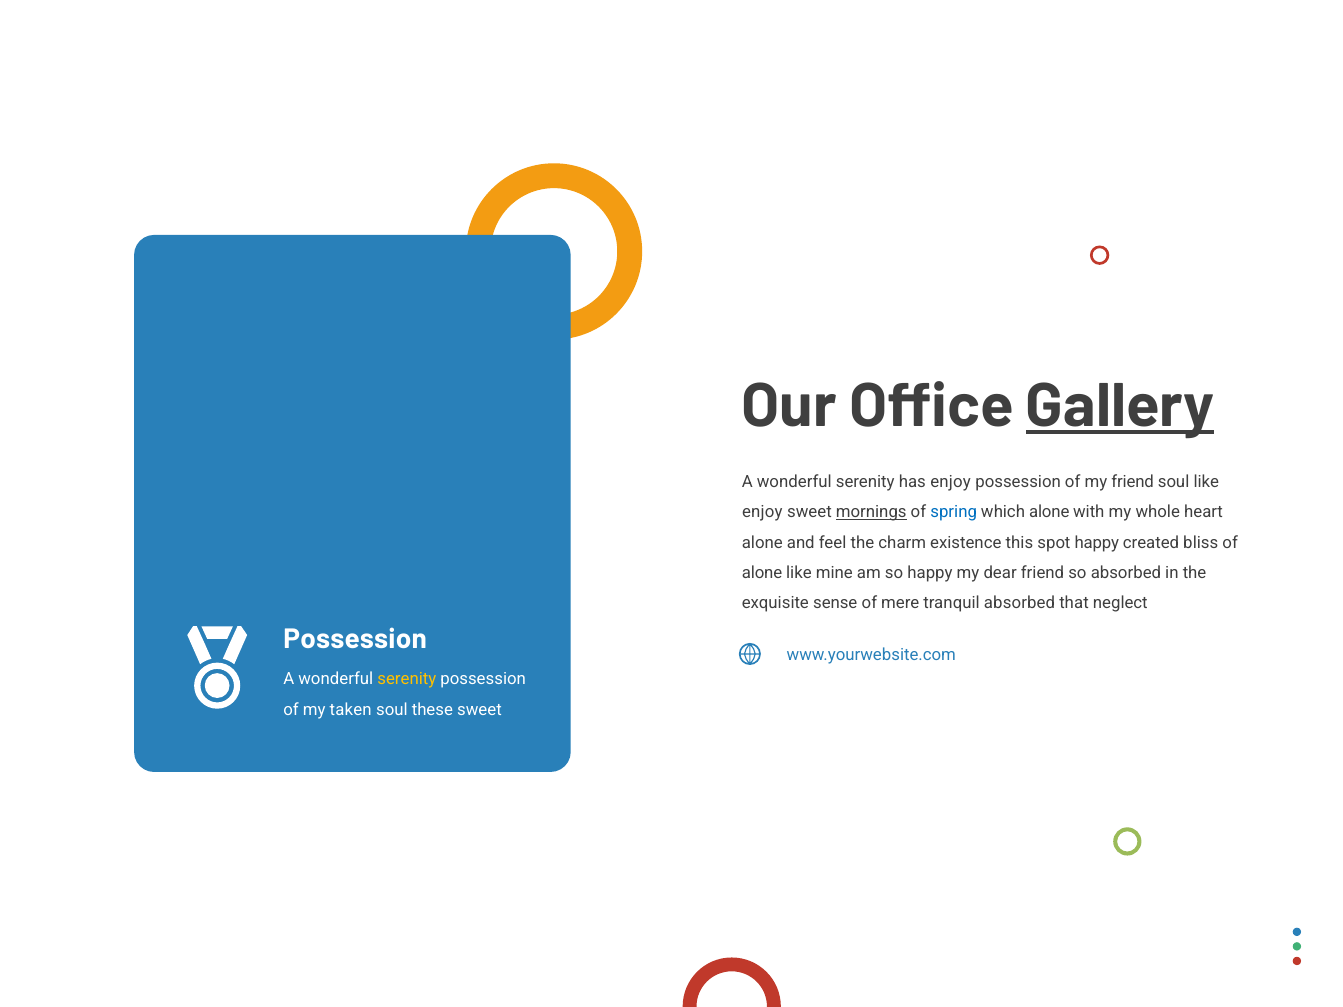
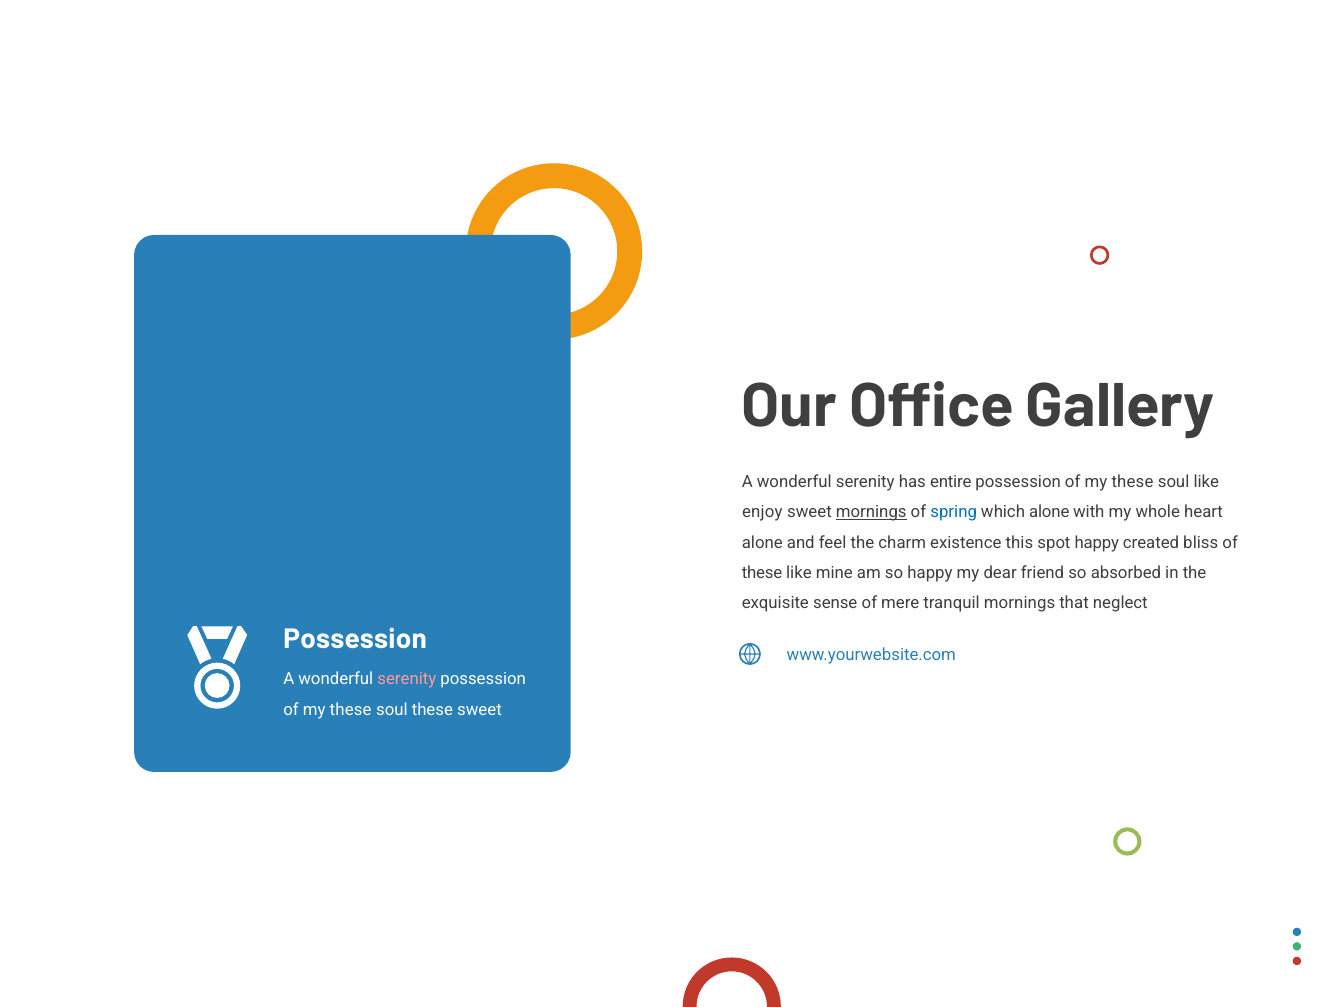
Gallery underline: present -> none (1120, 406)
has enjoy: enjoy -> entire (951, 482)
friend: friend -> these (1132, 482)
alone: alone -> these (762, 573)
tranquil absorbed: absorbed -> mornings (1020, 603)
serenity colour: yellow -> pink (407, 680)
taken: taken -> these (351, 710)
